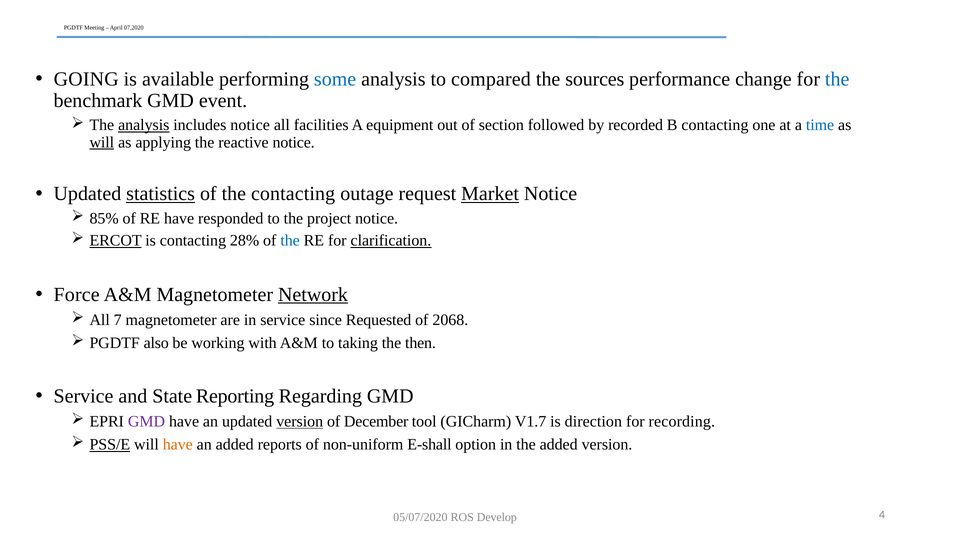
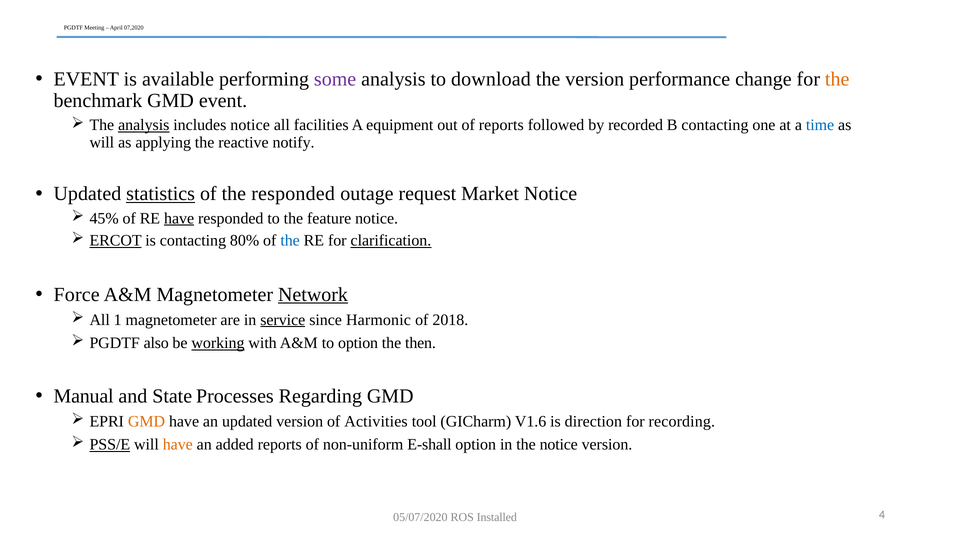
GOING: GOING -> EVENT (86, 79)
some colour: blue -> purple (335, 79)
compared: compared -> download (491, 79)
the sources: sources -> version (595, 79)
the colour: blue -> orange (837, 79)
of section: section -> reports (501, 125)
will underline: present -> none (102, 142)
reactive notice: notice -> notify (294, 142)
the contacting: contacting -> responded (293, 194)
Market underline: present -> none (490, 194)
85%: 85% -> 45% (104, 218)
have underline: none -> present (179, 218)
project: project -> feature (329, 218)
28%: 28% -> 80% (245, 240)
7: 7 -> 1 (118, 320)
service underline: none -> present (283, 320)
Requested: Requested -> Harmonic (378, 320)
2068: 2068 -> 2018 (450, 320)
working underline: none -> present (218, 343)
to taking: taking -> option (358, 343)
Service: Service -> Manual (84, 396)
Reporting: Reporting -> Processes (235, 396)
GMD colour: purple -> orange (146, 421)
version underline: present -> none (300, 421)
December: December -> Activities (376, 421)
V1.7: V1.7 -> V1.6 (531, 421)
the added: added -> notice (559, 445)
Develop: Develop -> Installed (497, 517)
